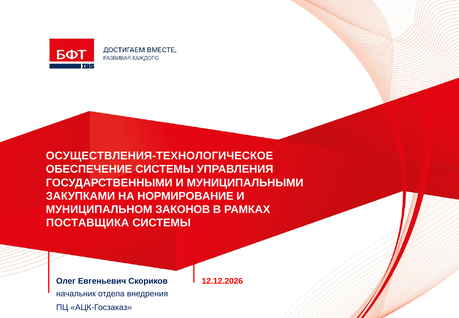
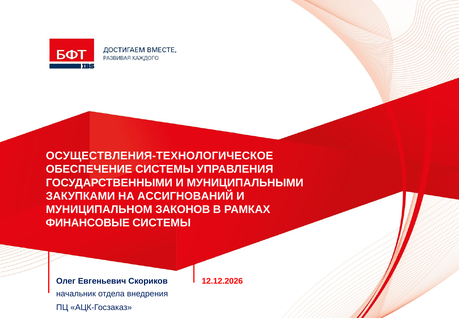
НОРМИРОВАНИЕ: НОРМИРОВАНИЕ -> АССИГНОВАНИЙ (185, 196)
ПОСТАВЩИКА: ПОСТАВЩИКА -> ФИНАНСОВЫЕ (88, 223)
